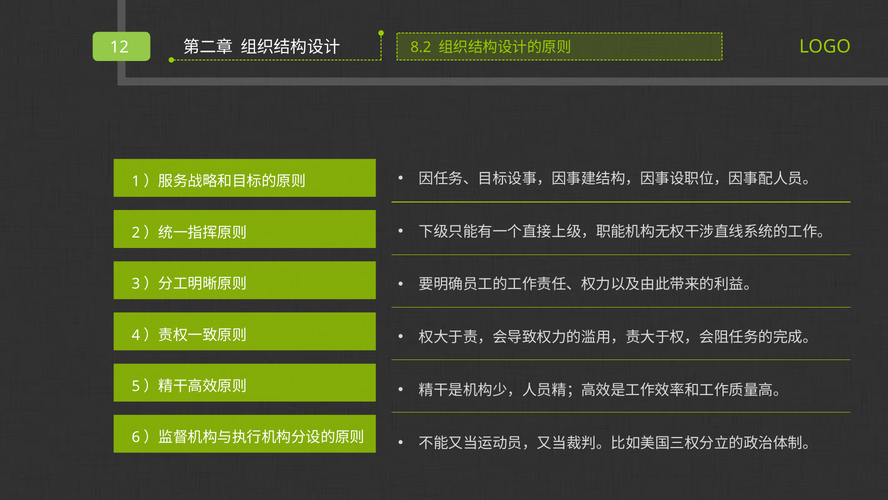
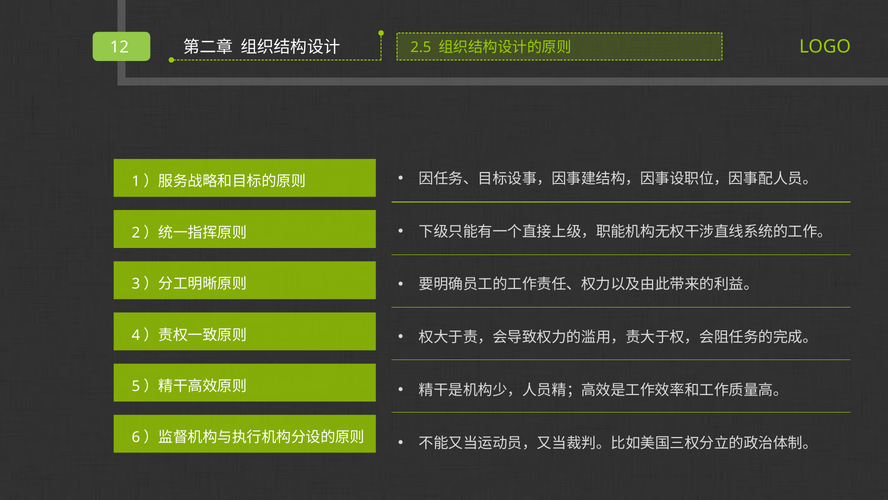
8.2: 8.2 -> 2.5 (421, 47)
